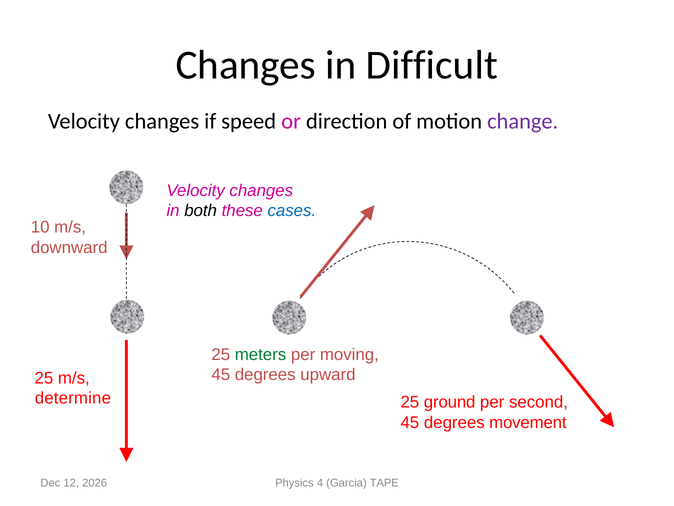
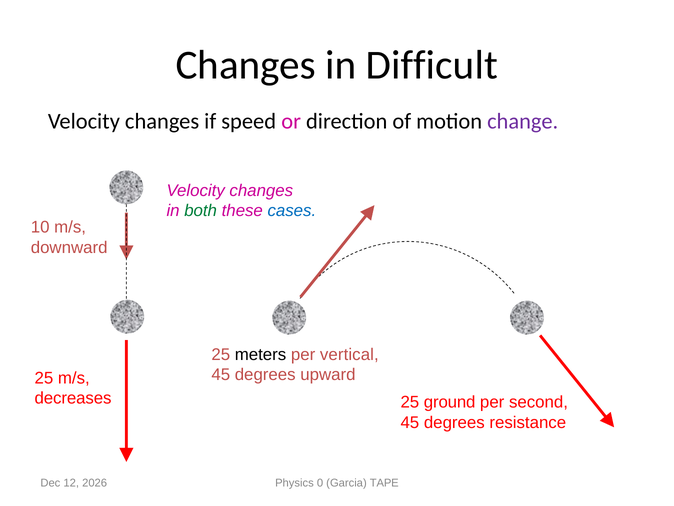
both colour: black -> green (201, 211)
meters colour: green -> black (260, 354)
moving: moving -> vertical (349, 354)
determine: determine -> decreases (73, 398)
movement: movement -> resistance (528, 422)
4: 4 -> 0 (320, 483)
